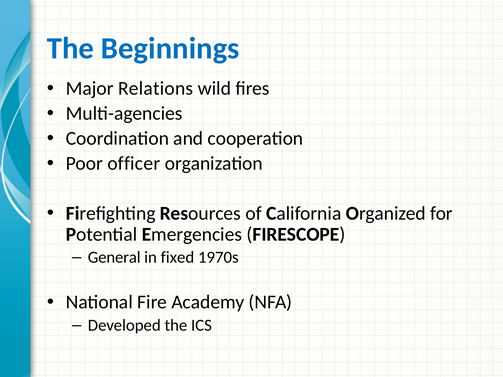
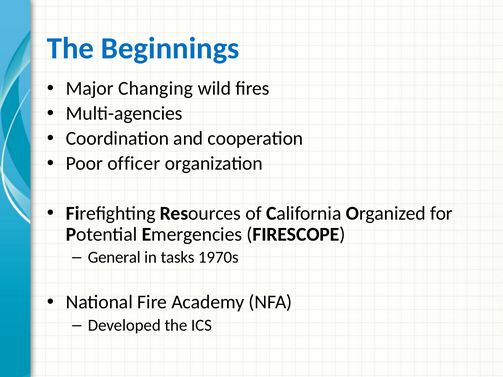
Relations: Relations -> Changing (156, 88)
fixed: fixed -> tasks (178, 257)
